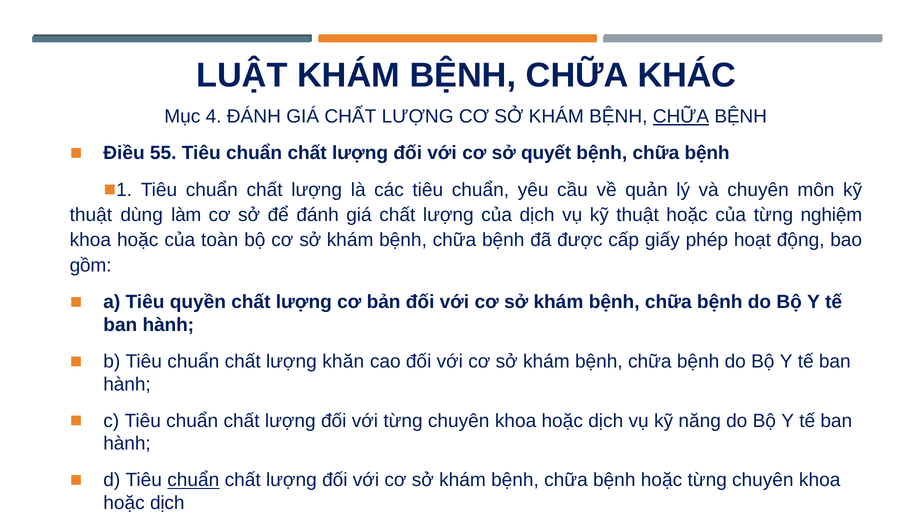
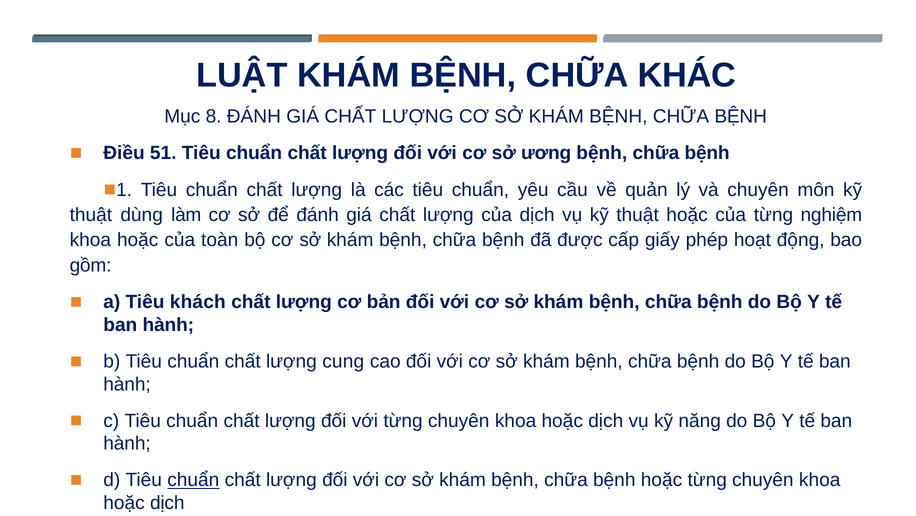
4: 4 -> 8 (214, 116)
CHỮA underline: present -> none (681, 116)
55: 55 -> 51 (163, 153)
quyết: quyết -> ương (546, 153)
quyền: quyền -> khách (198, 301)
khăn: khăn -> cung (343, 361)
